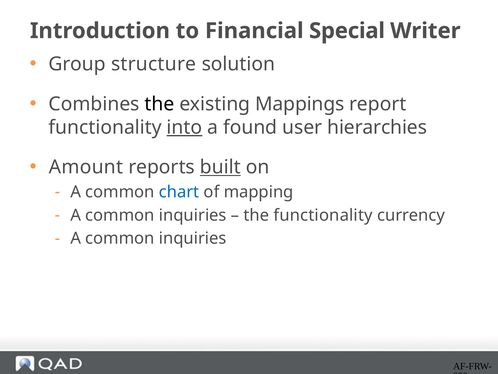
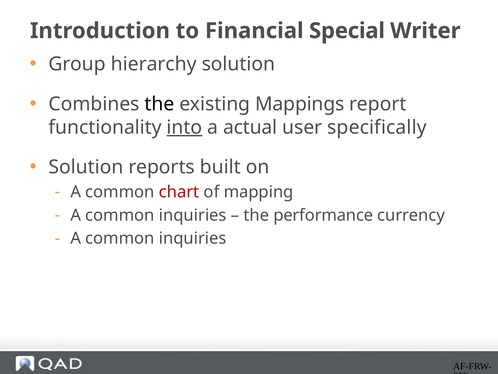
structure: structure -> hierarchy (154, 64)
found: found -> actual (250, 127)
hierarchies: hierarchies -> specifically (377, 127)
Amount: Amount -> Solution (86, 167)
built underline: present -> none (220, 167)
chart colour: blue -> red (179, 192)
the functionality: functionality -> performance (323, 215)
